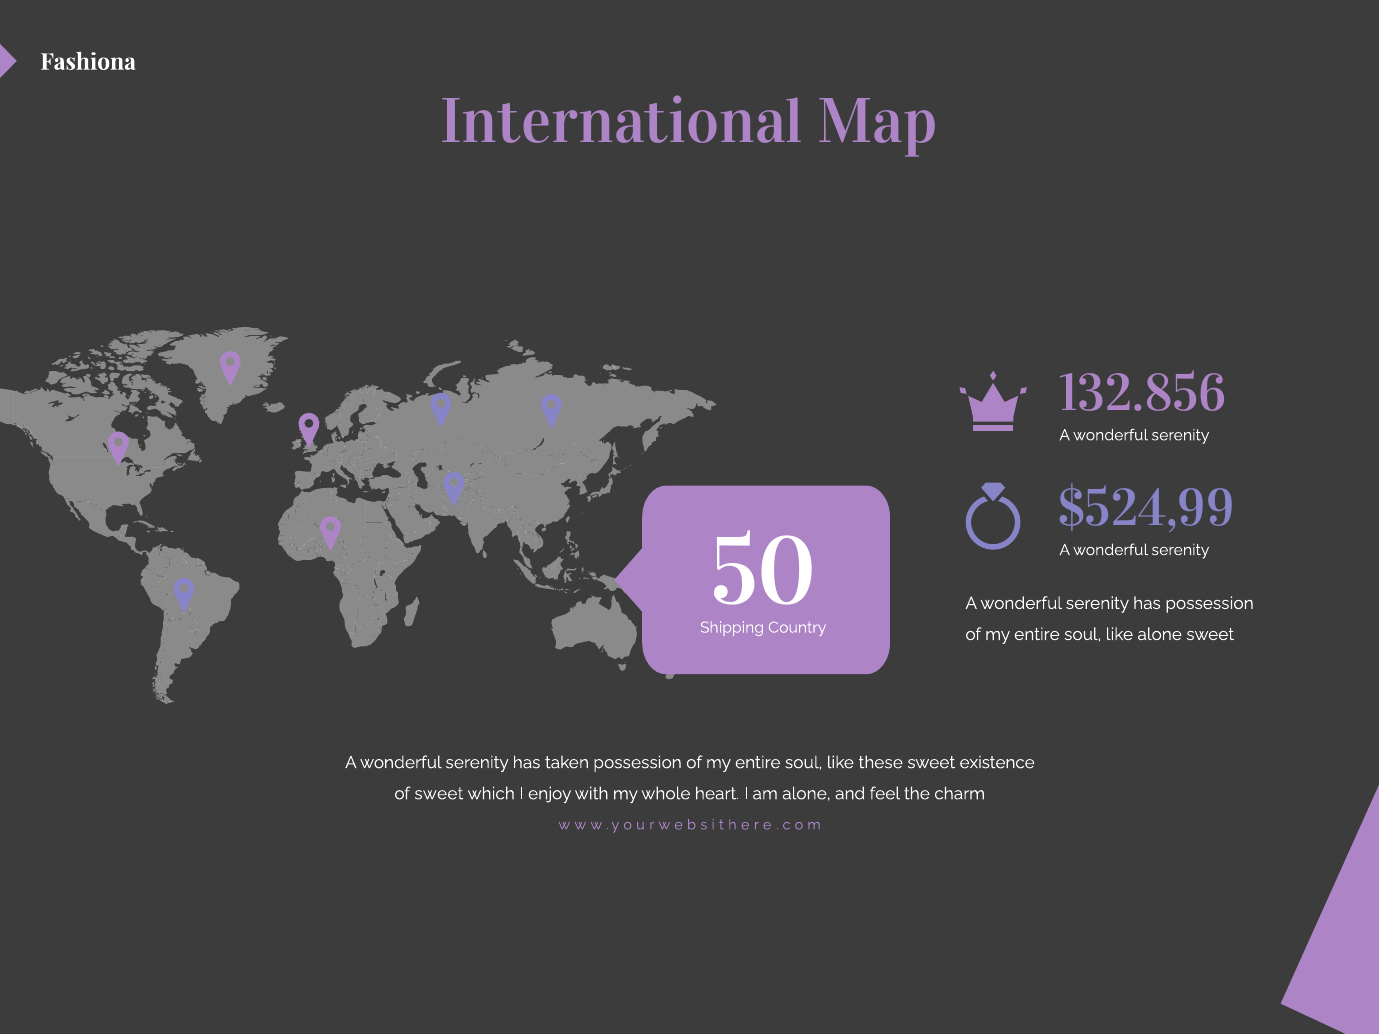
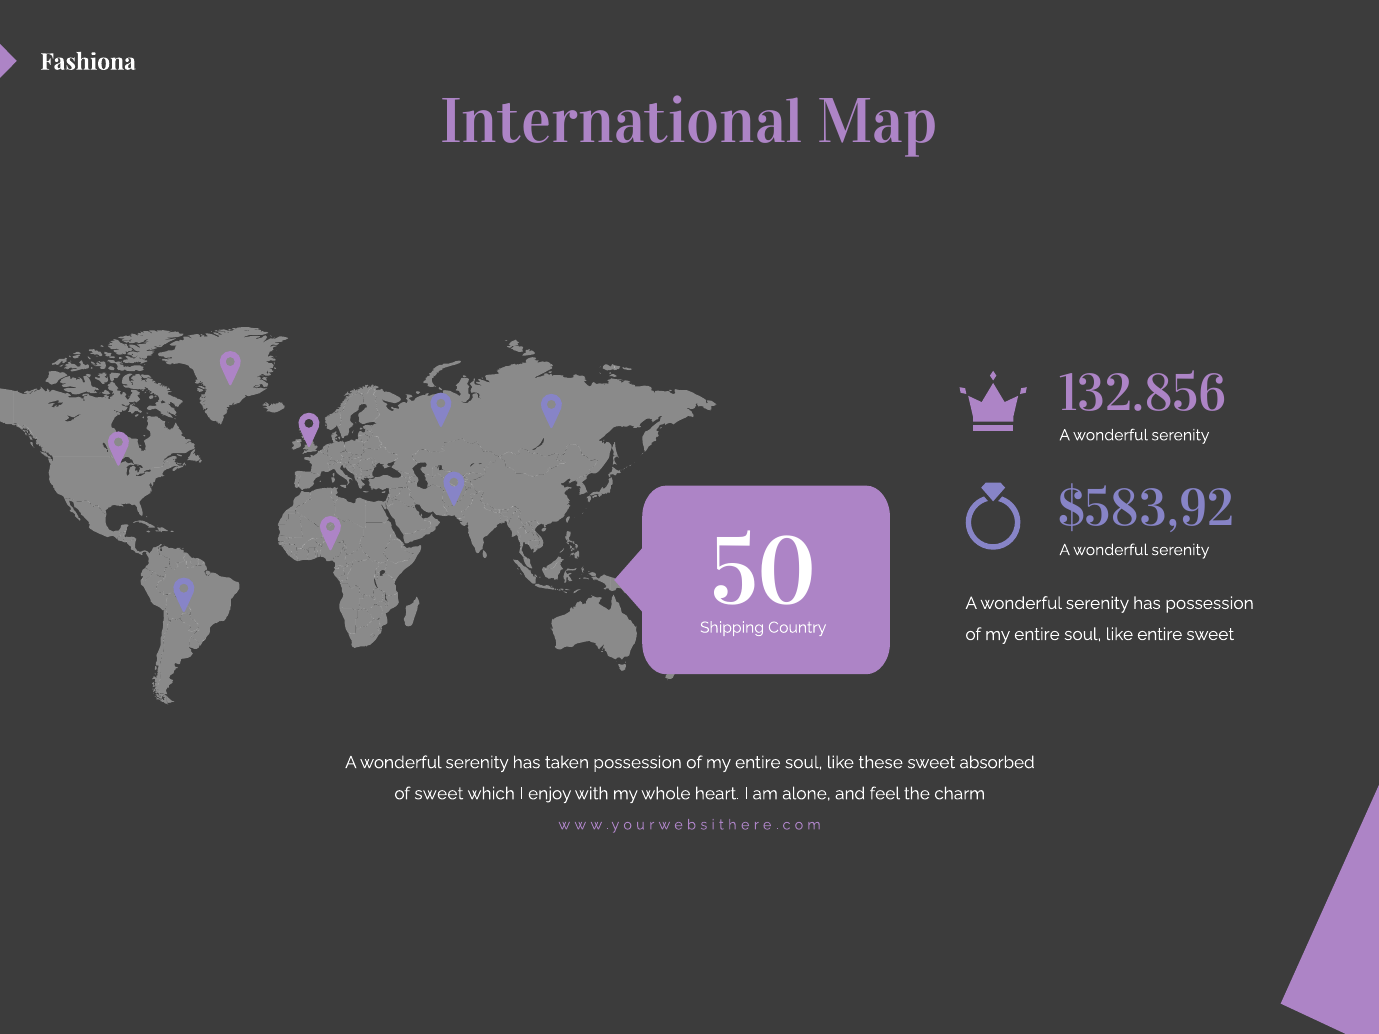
$524,99: $524,99 -> $583,92 (1147, 509)
like alone: alone -> entire (1160, 635)
existence: existence -> absorbed (997, 763)
